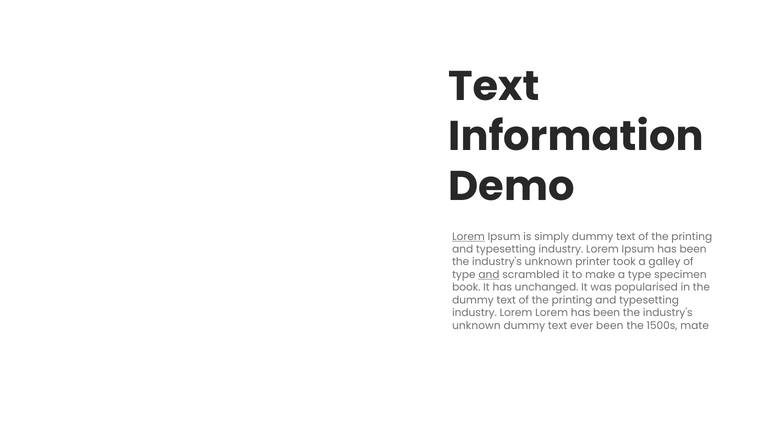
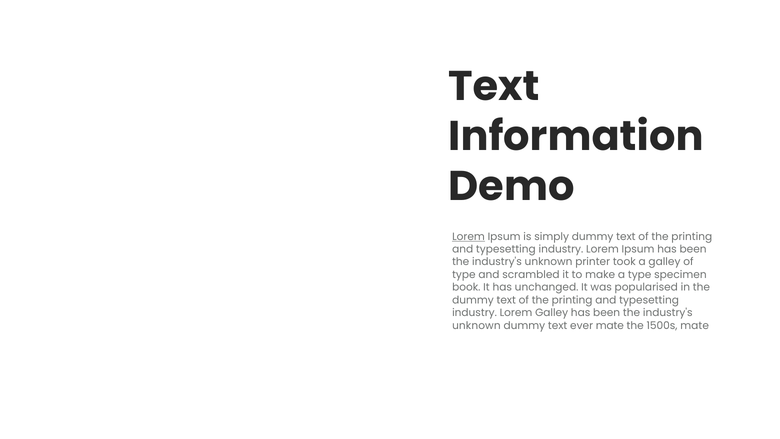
and underline: present -> none (489, 275)
Lorem Lorem: Lorem -> Galley (552, 313)
ever been: been -> mate (610, 325)
